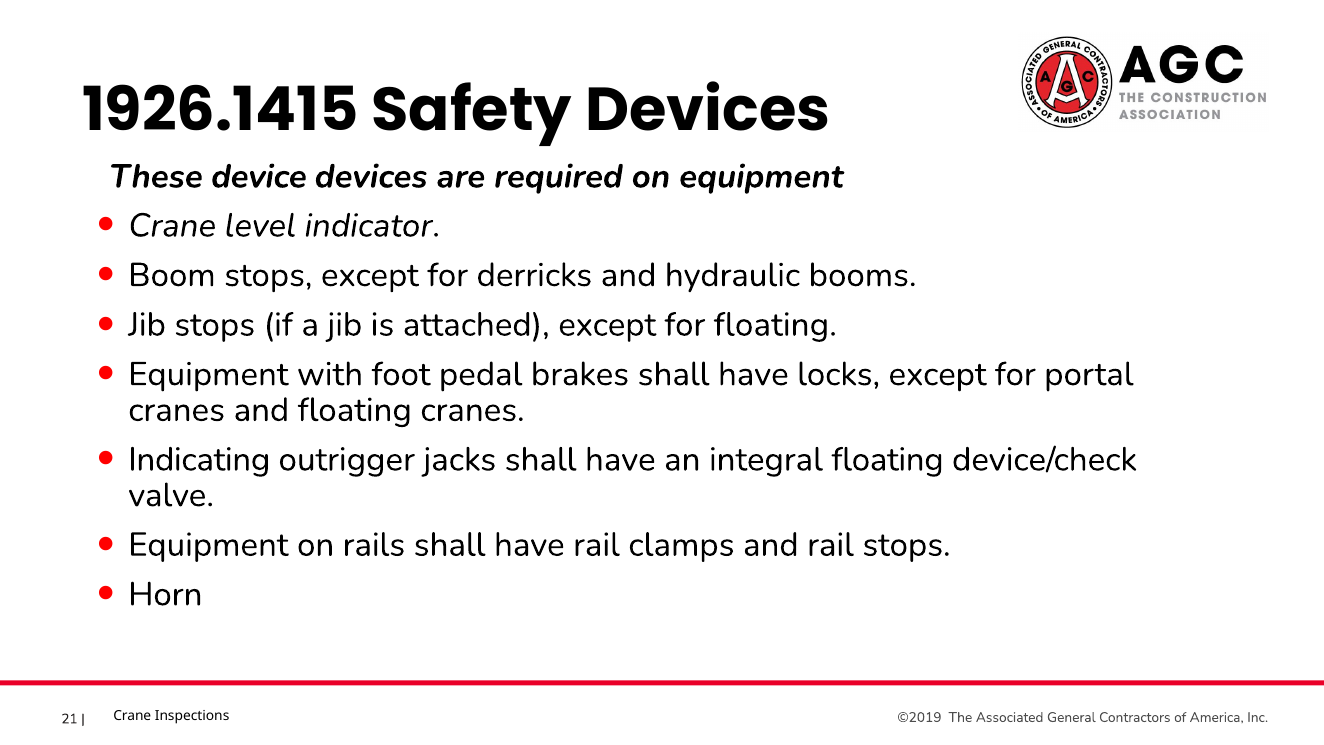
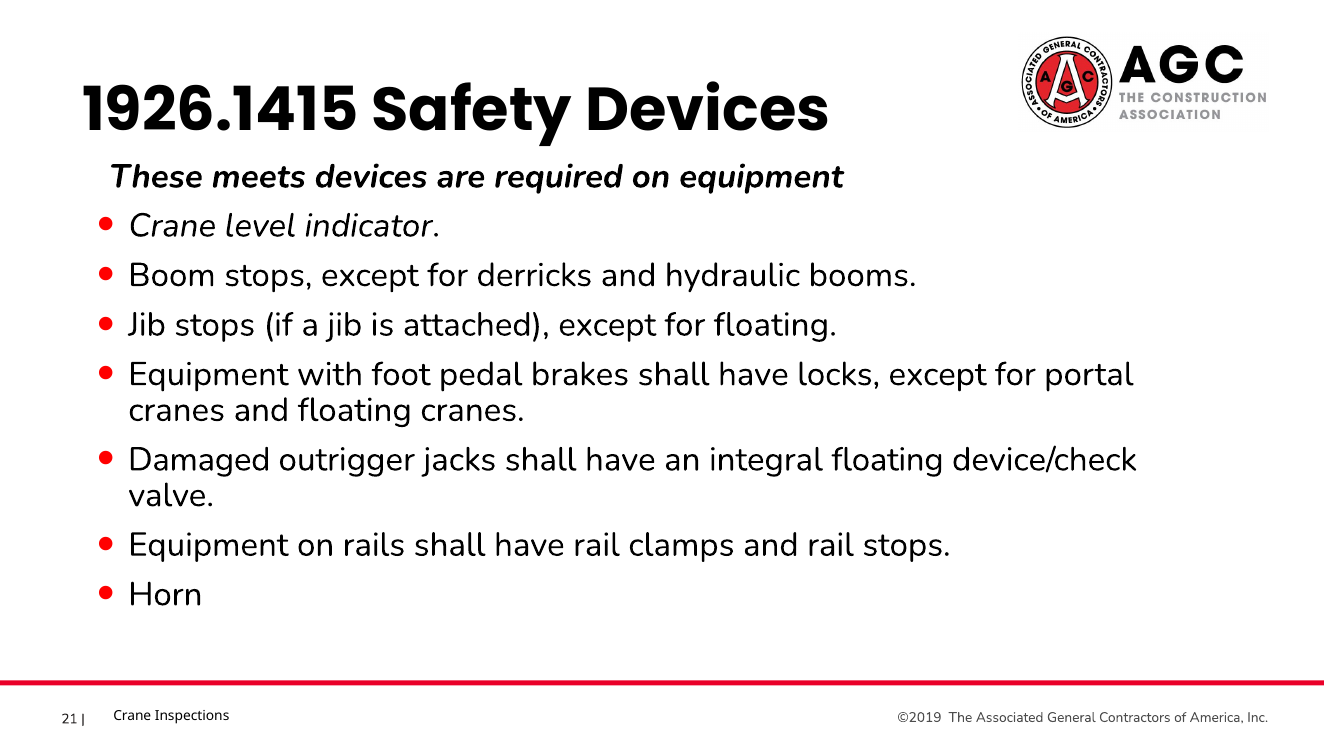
device: device -> meets (259, 176)
Indicating: Indicating -> Damaged (199, 459)
